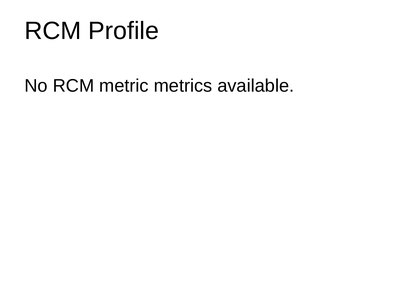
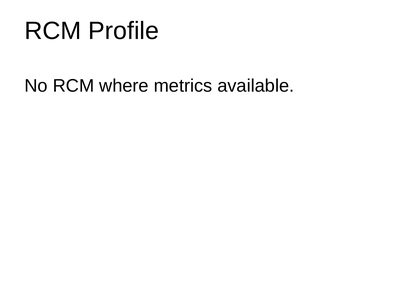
metric: metric -> where (124, 86)
